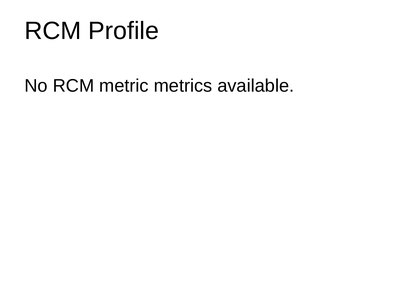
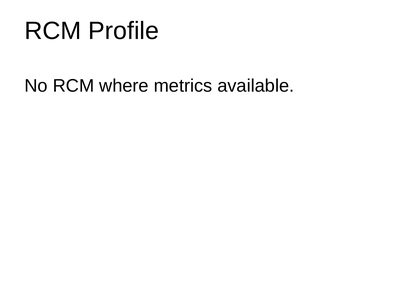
metric: metric -> where (124, 86)
